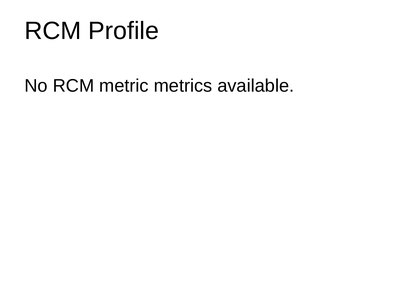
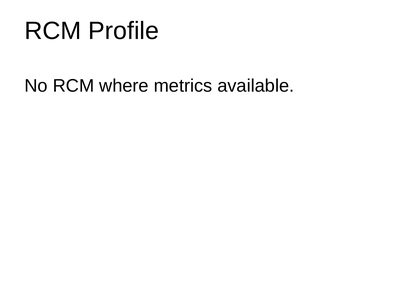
metric: metric -> where (124, 86)
